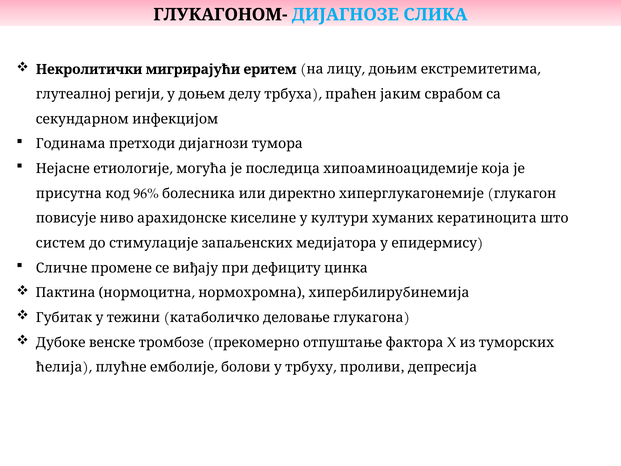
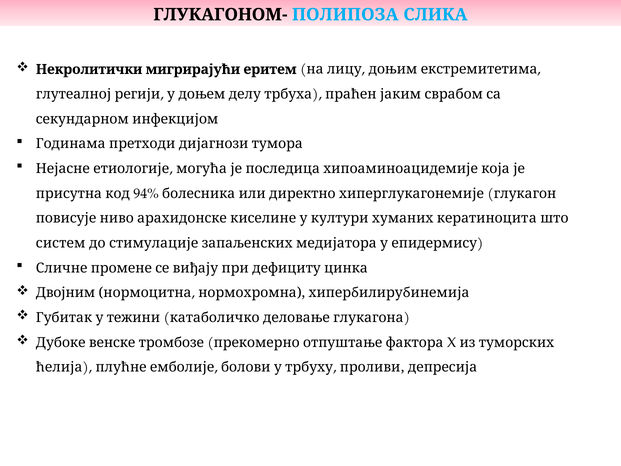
ДИЈАГНОЗЕ: ДИЈАГНОЗЕ -> ПОЛИПОЗА (345, 15)
96%: 96% -> 94% (146, 193)
Пактина: Пактина -> Двојним (66, 293)
